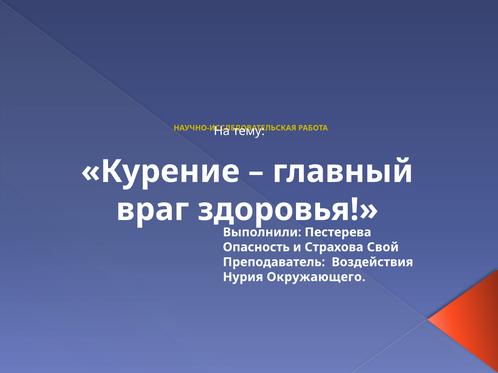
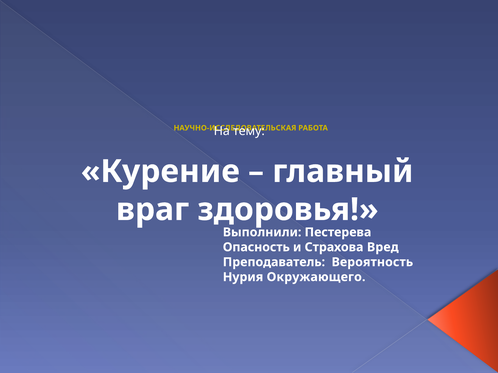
Свой: Свой -> Вред (383, 247)
Воздействия: Воздействия -> Вероятность (372, 262)
